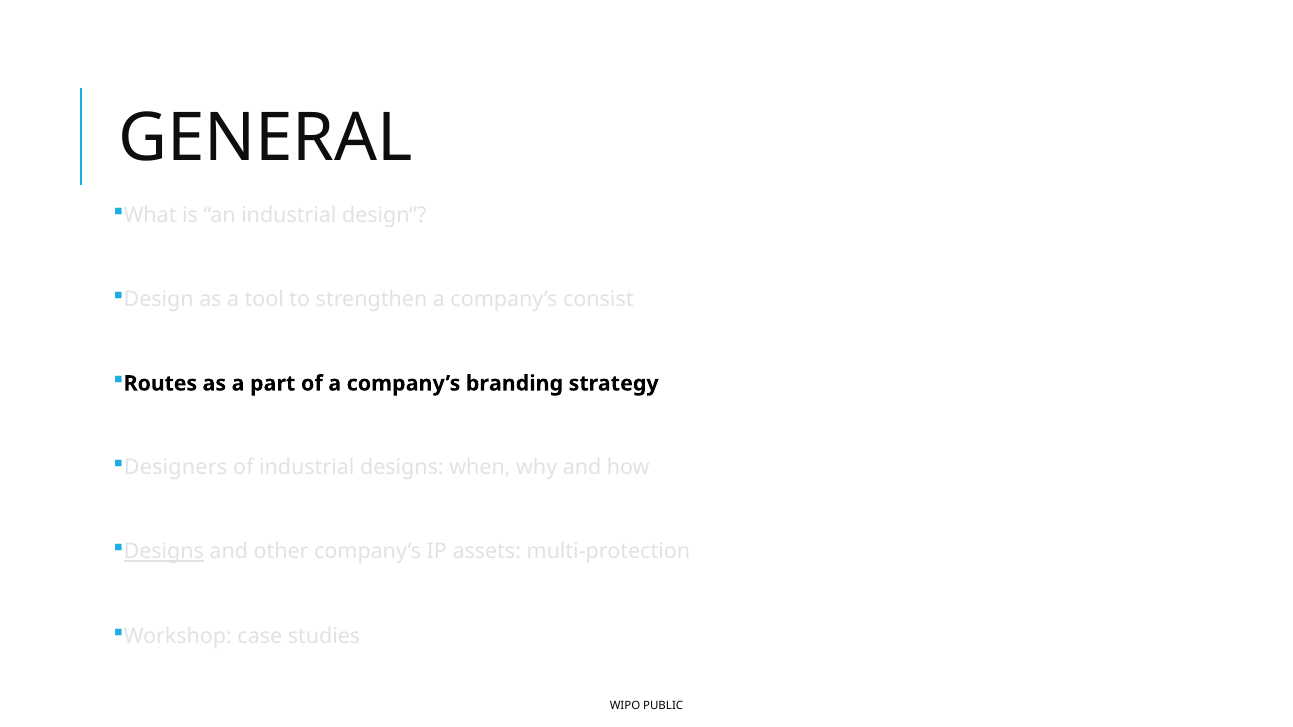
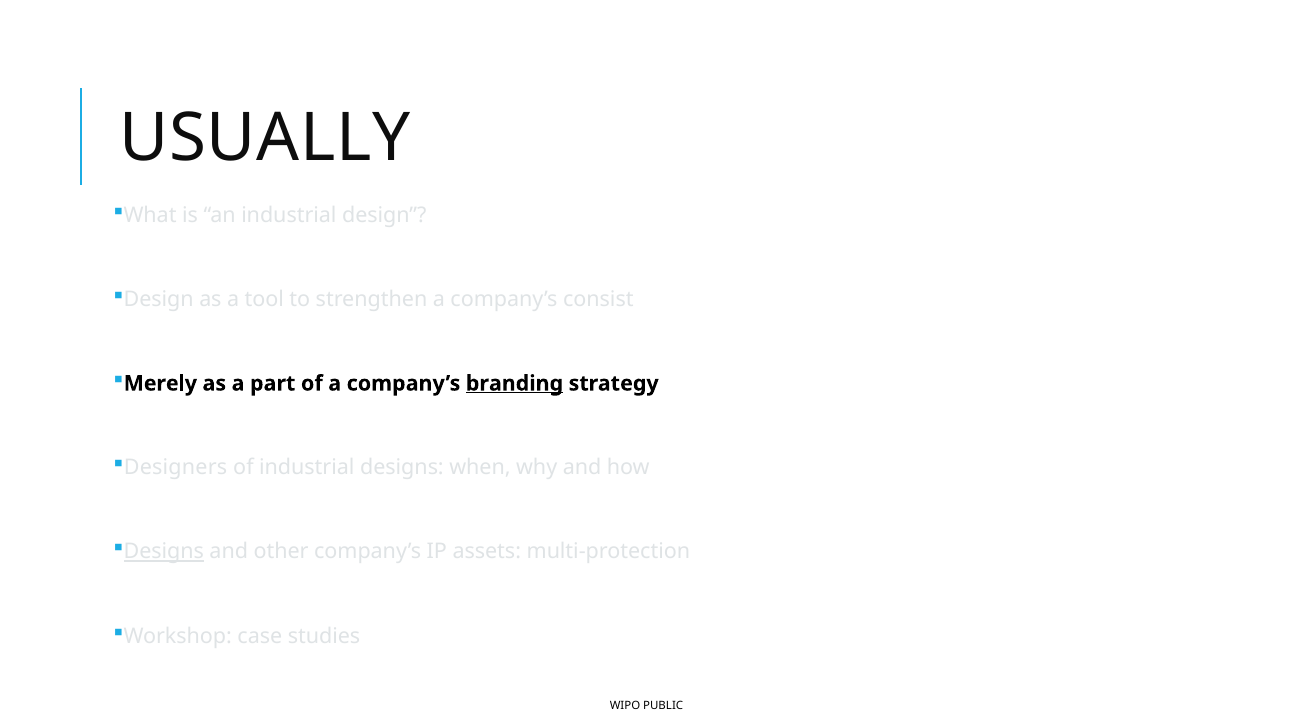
GENERAL: GENERAL -> USUALLY (265, 139)
Routes: Routes -> Merely (160, 384)
branding underline: none -> present (514, 384)
